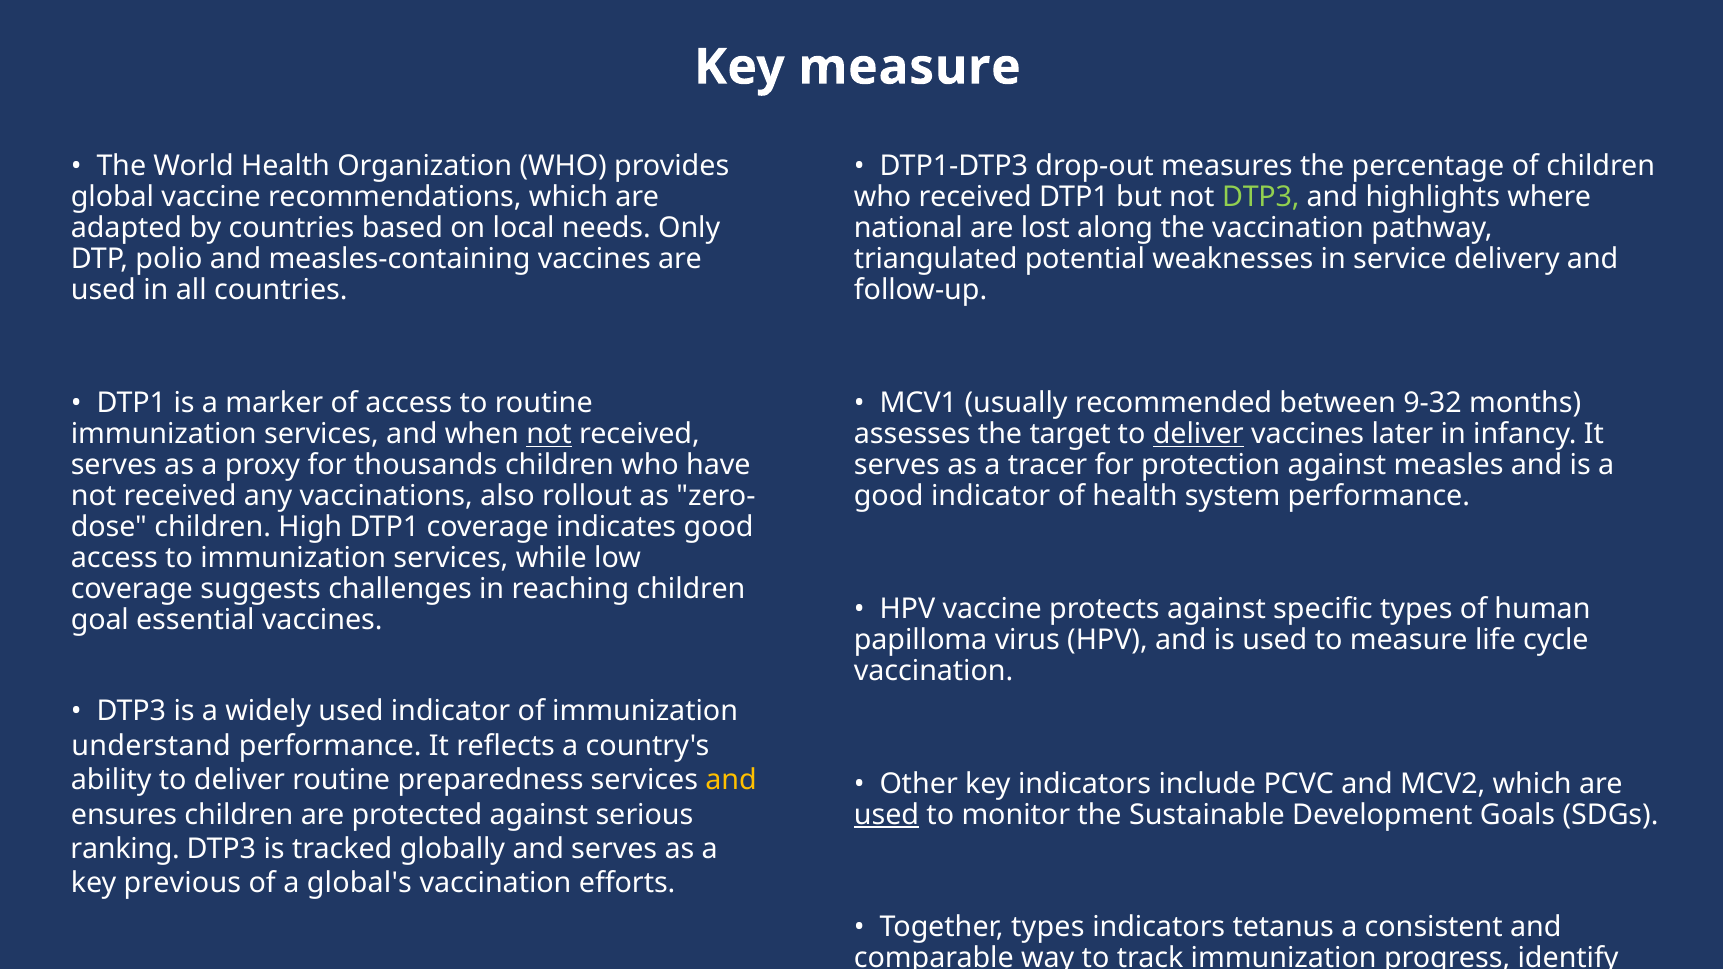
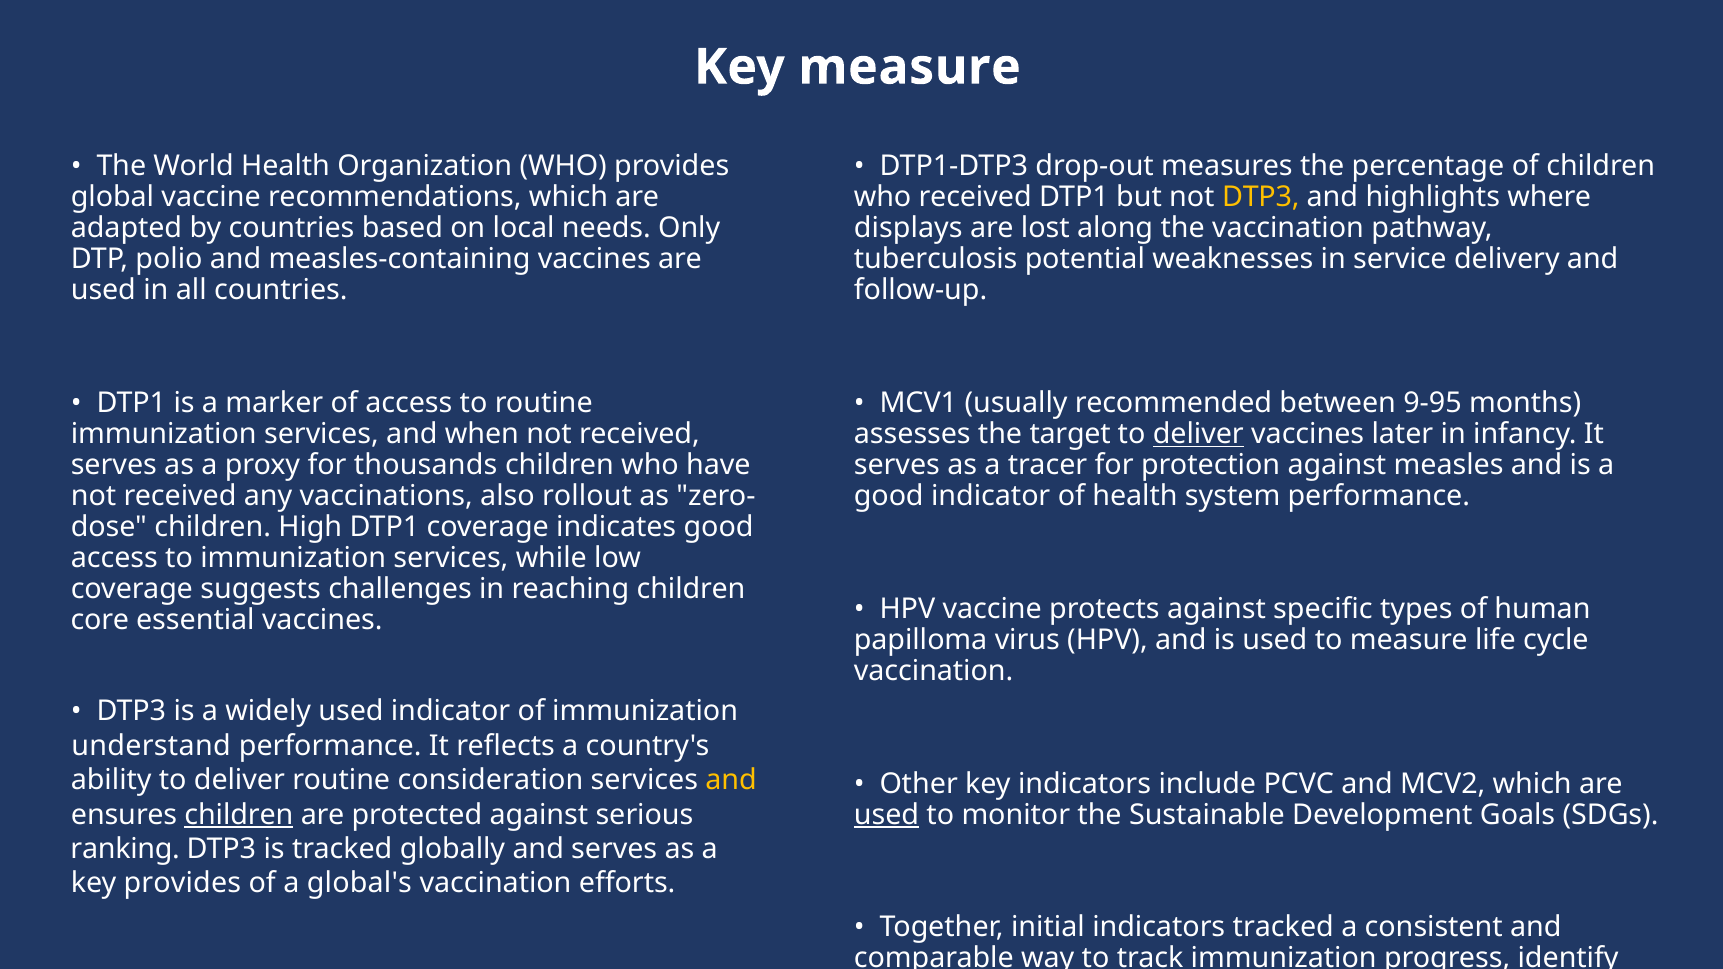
DTP3 colour: light green -> yellow (1261, 197)
national: national -> displays (908, 228)
triangulated: triangulated -> tuberculosis (936, 259)
9-32: 9-32 -> 9-95 (1433, 403)
not underline: present -> none (549, 434)
goal: goal -> core (100, 620)
preparedness: preparedness -> consideration (490, 780)
children underline: none -> present (239, 815)
key previous: previous -> provides (182, 884)
Together types: types -> initial (1048, 928)
indicators tetanus: tetanus -> tracked (1283, 928)
